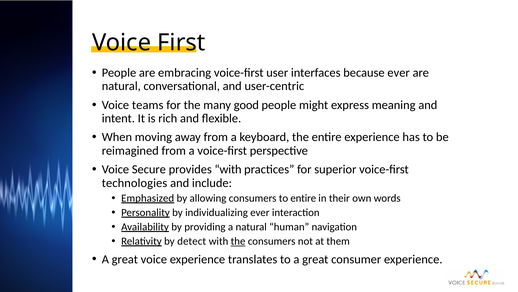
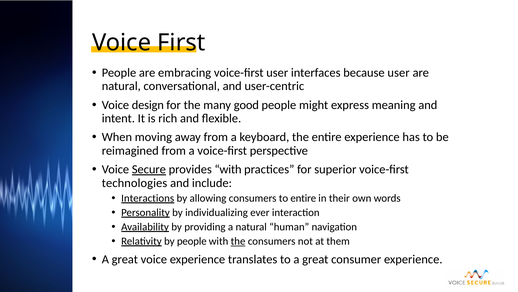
because ever: ever -> user (399, 73)
teams: teams -> design (148, 105)
Secure underline: none -> present (149, 169)
Emphasized: Emphasized -> Interactions (148, 198)
by detect: detect -> people (192, 241)
